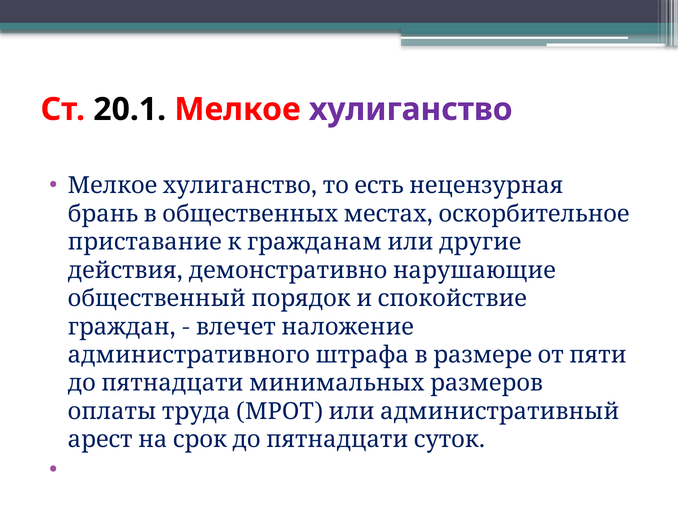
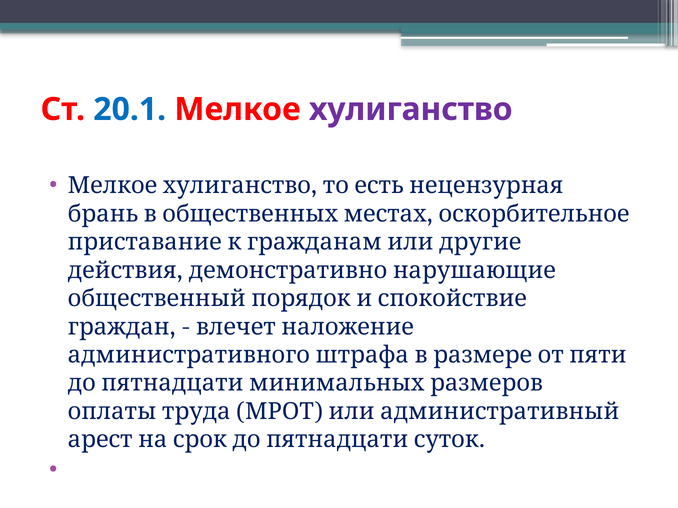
20.1 colour: black -> blue (130, 110)
